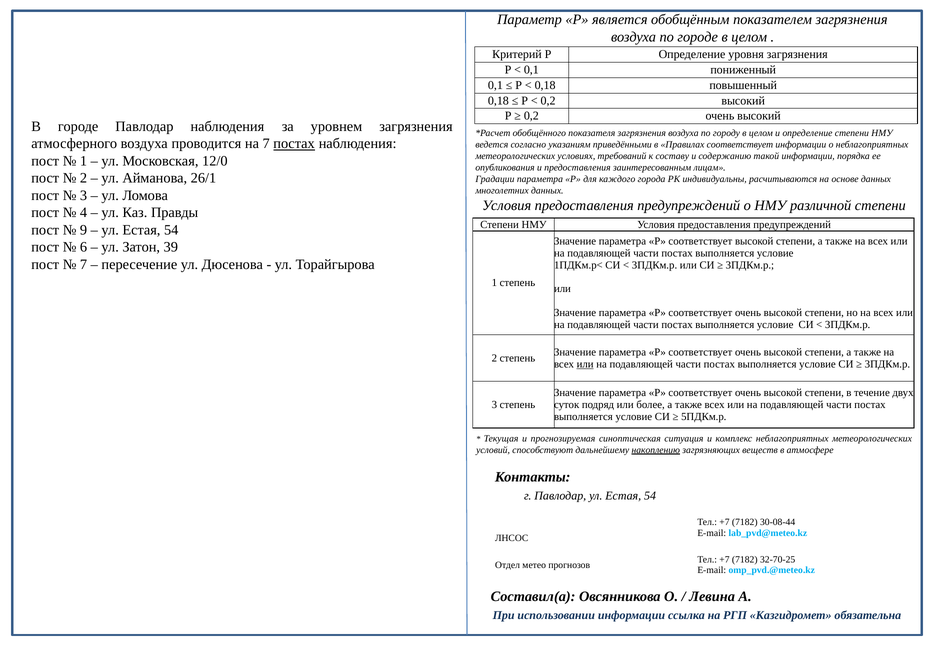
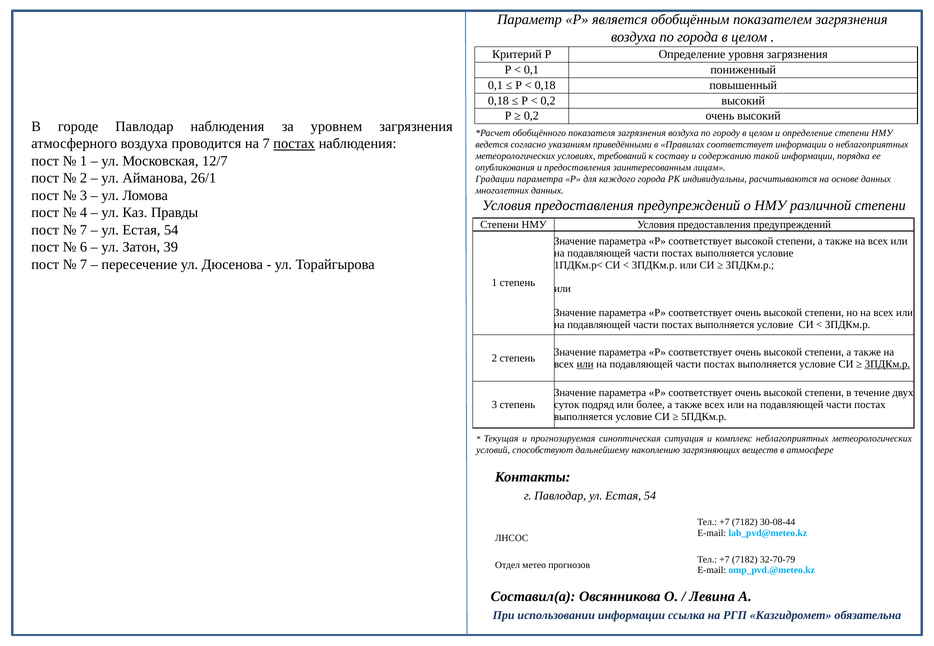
по городе: городе -> города (698, 37)
12/0: 12/0 -> 12/7 (215, 161)
9: 9 -> 7 (84, 230)
3ПДКм.р underline: none -> present (887, 364)
накоплению underline: present -> none (656, 450)
32-70-25: 32-70-25 -> 32-70-79 (778, 560)
